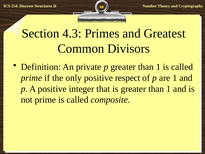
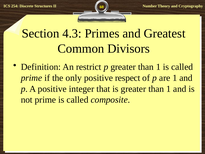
private: private -> restrict (89, 67)
